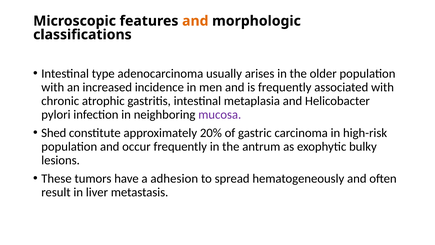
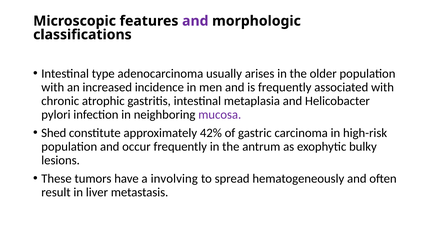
and colour: orange -> purple (195, 21)
20%: 20% -> 42% (211, 133)
adhesion: adhesion -> involving (174, 178)
